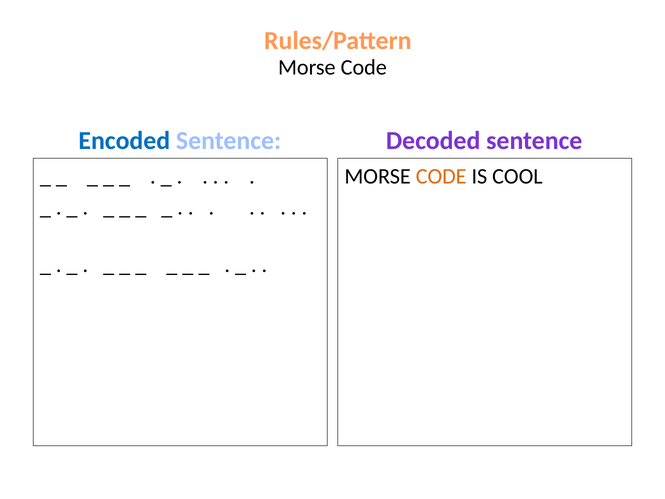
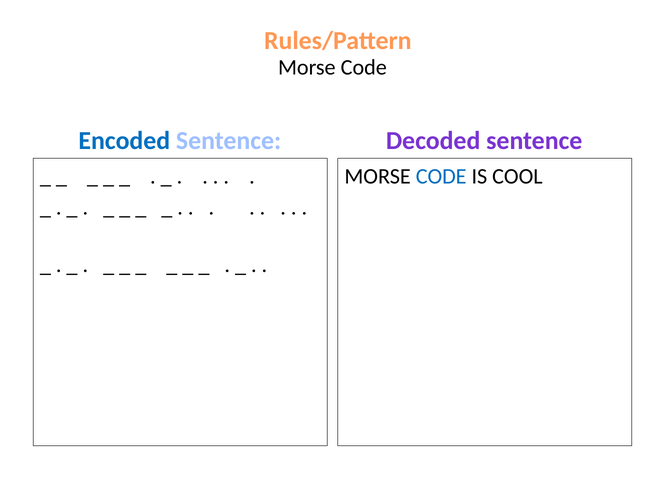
CODE colour: orange -> blue (441, 176)
